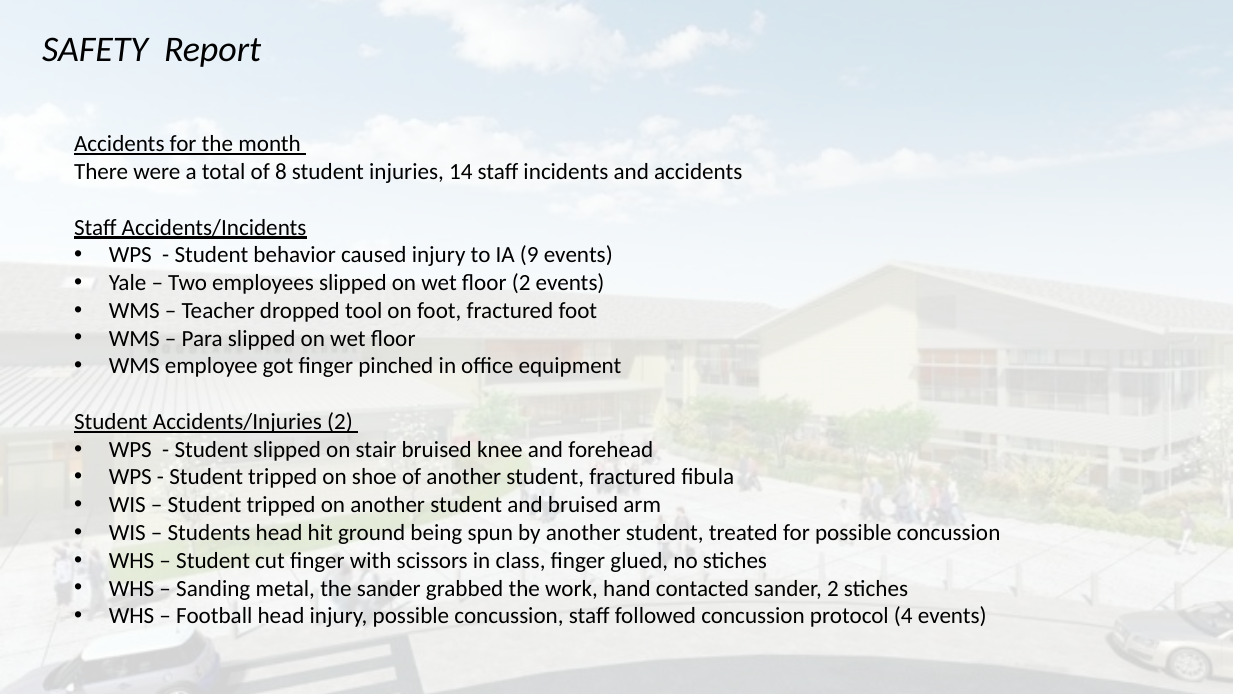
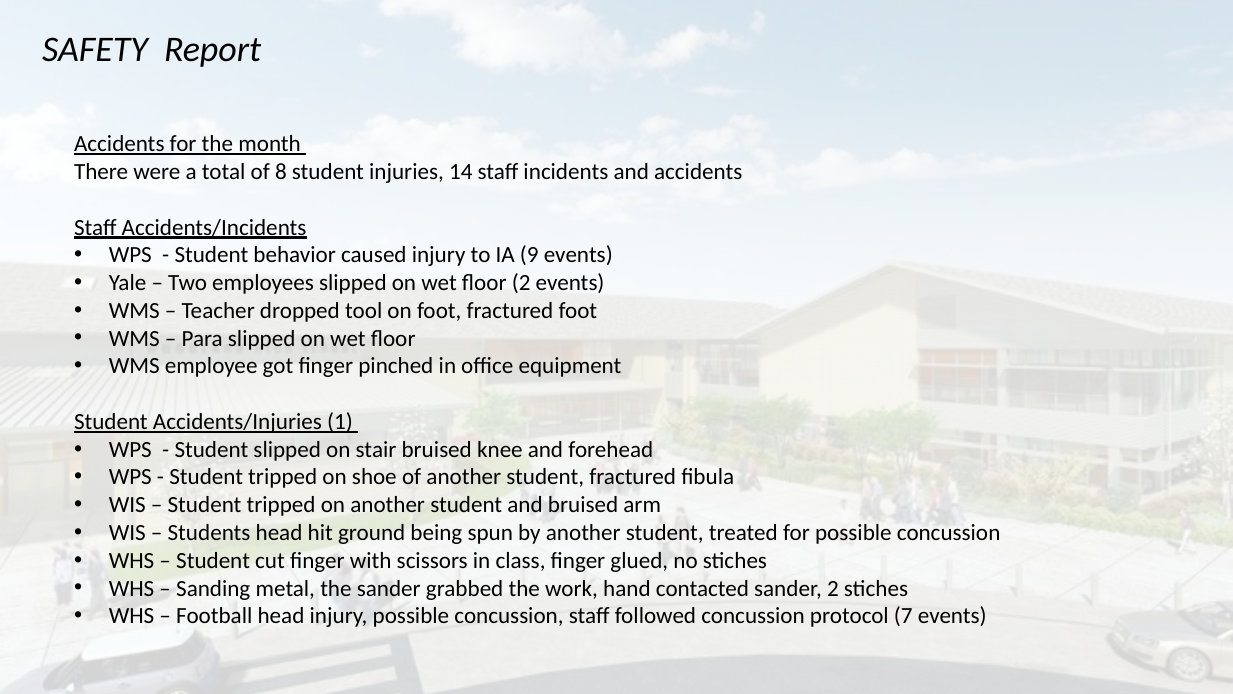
Accidents/Injuries 2: 2 -> 1 (340, 422)
4: 4 -> 7 (903, 616)
